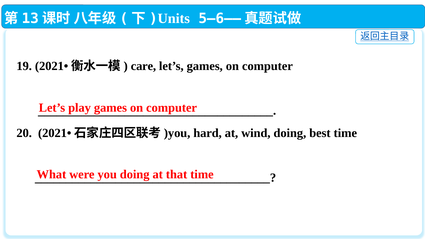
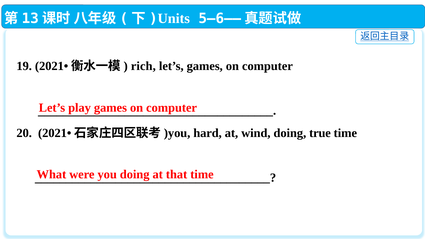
care: care -> rich (143, 66)
best: best -> true (320, 133)
